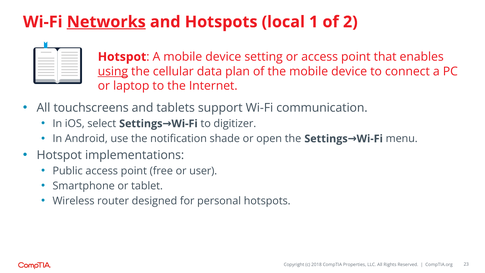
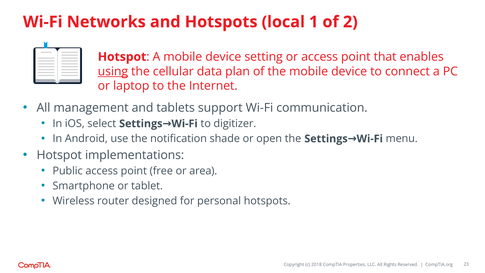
Networks underline: present -> none (106, 22)
touchscreens: touchscreens -> management (91, 108)
user: user -> area (203, 171)
